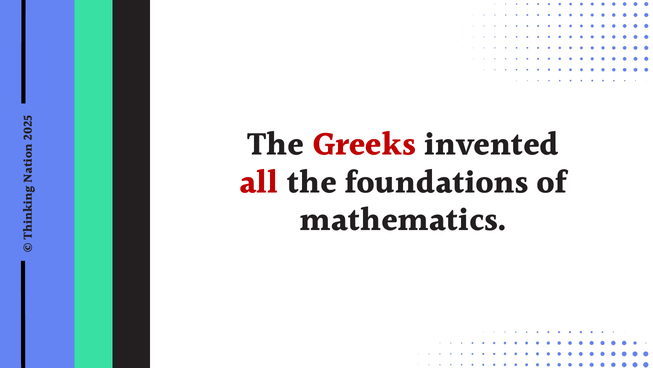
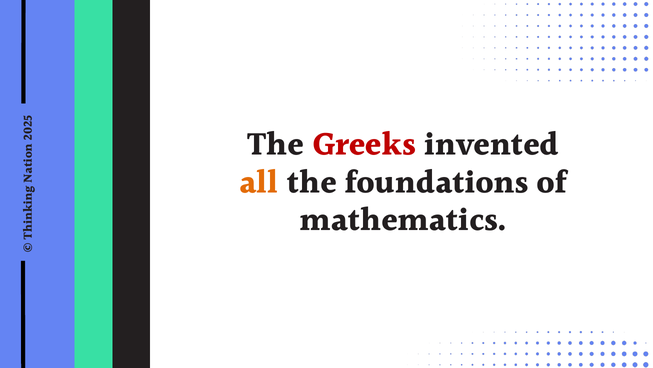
all colour: red -> orange (259, 183)
